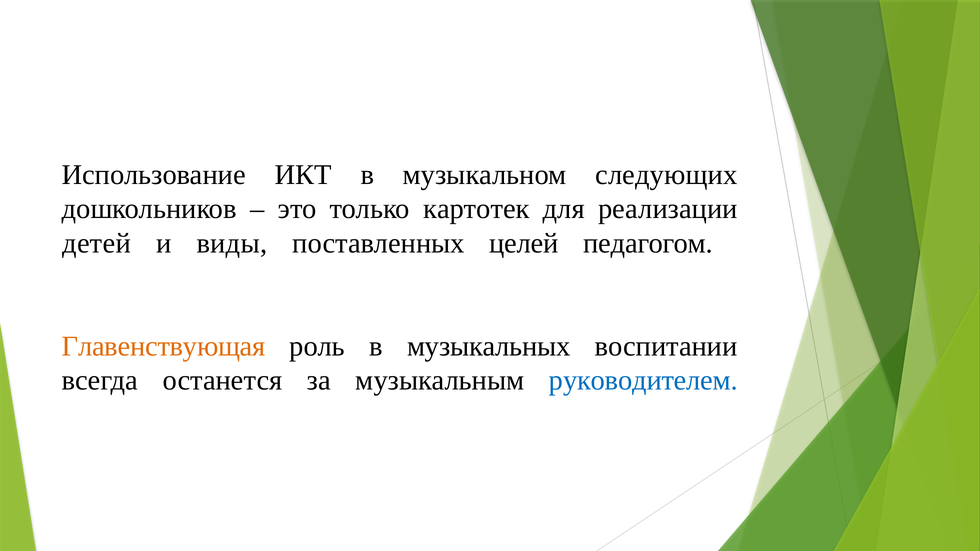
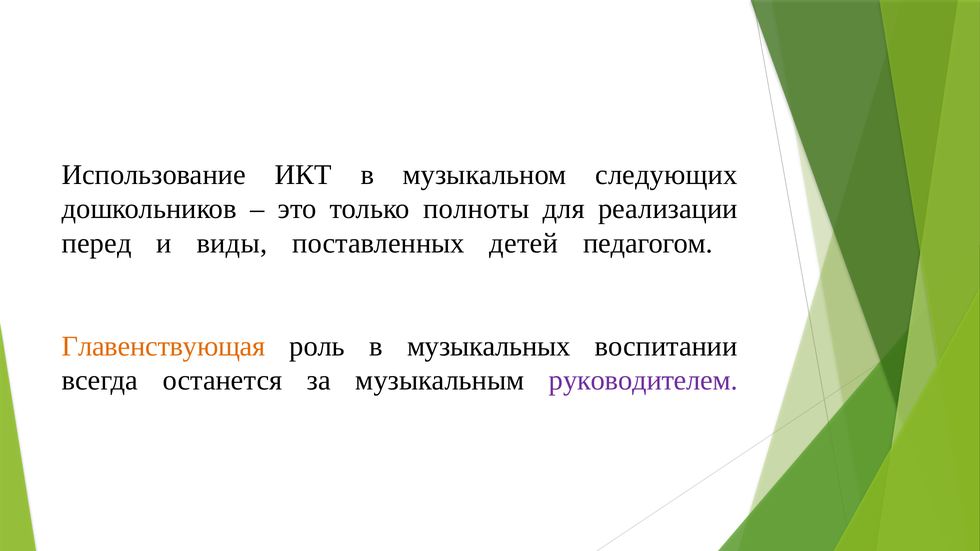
картотек: картотек -> полноты (476, 209)
детей: детей -> перед (97, 243)
целей: целей -> детей (524, 243)
руководителем colour: blue -> purple (643, 381)
